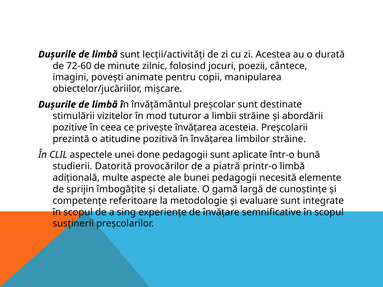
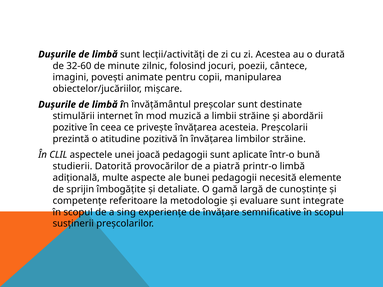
72-60: 72-60 -> 32-60 (79, 66)
vizitelor: vizitelor -> internet (115, 116)
tuturor: tuturor -> muzică (185, 116)
done: done -> joacă (149, 155)
